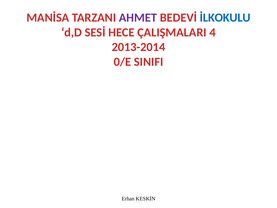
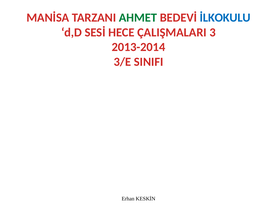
AHMET colour: purple -> green (138, 18)
4: 4 -> 3 (213, 32)
0/E: 0/E -> 3/E (122, 62)
